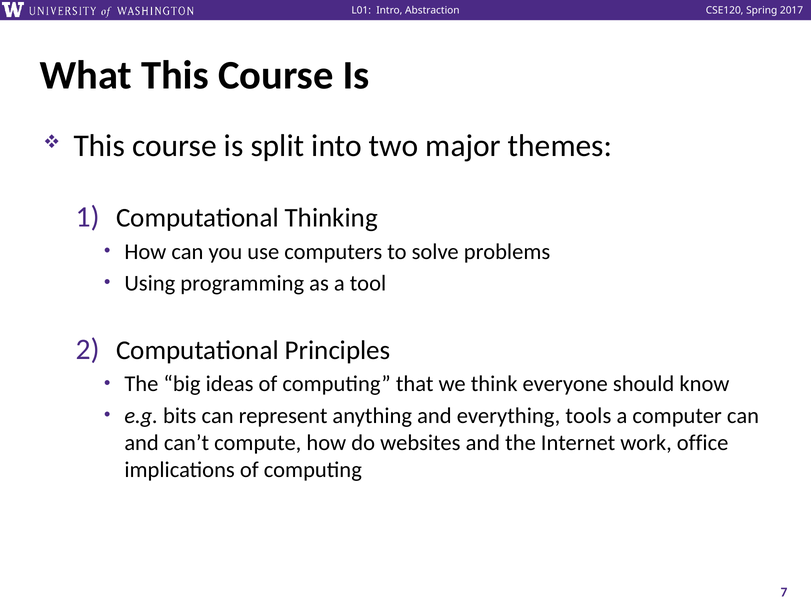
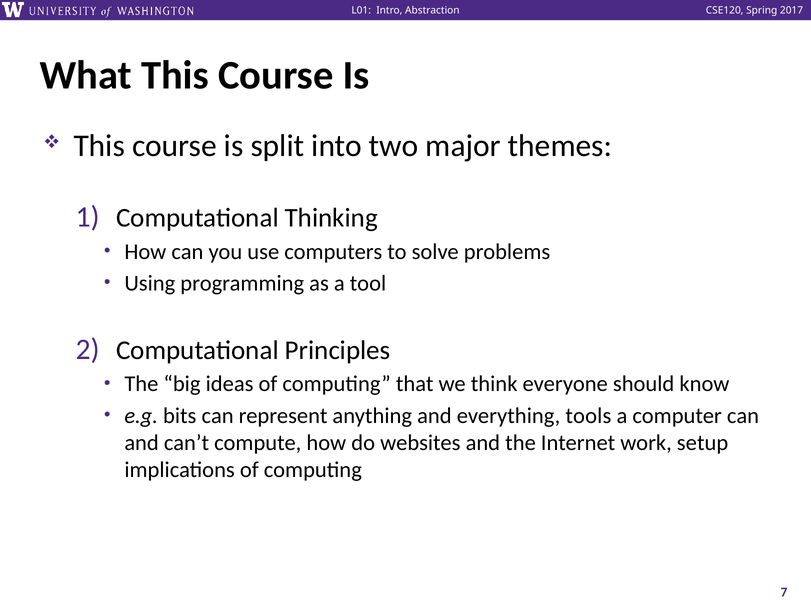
office: office -> setup (703, 443)
